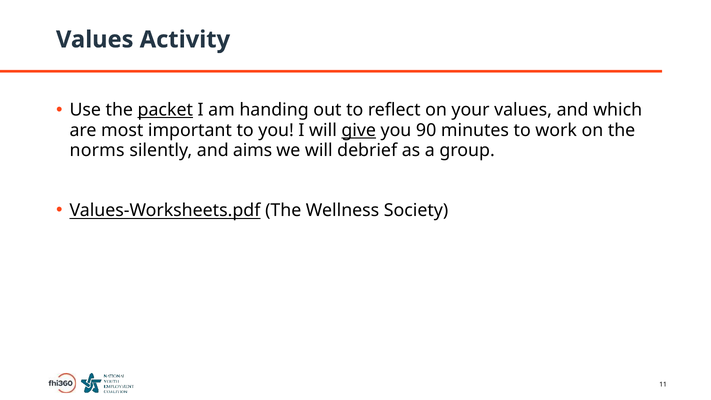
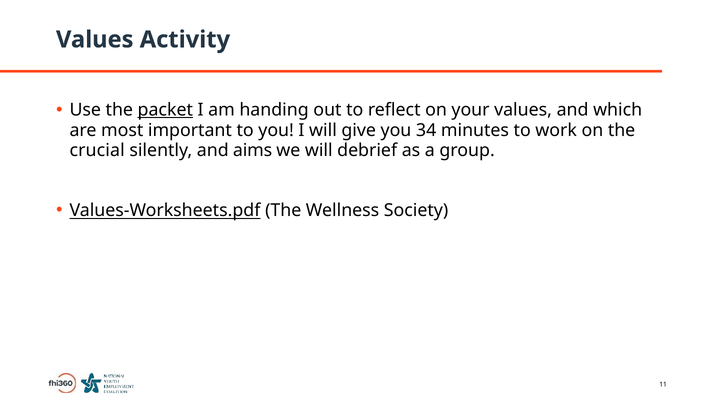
give underline: present -> none (359, 130)
90: 90 -> 34 (426, 130)
norms: norms -> crucial (97, 150)
